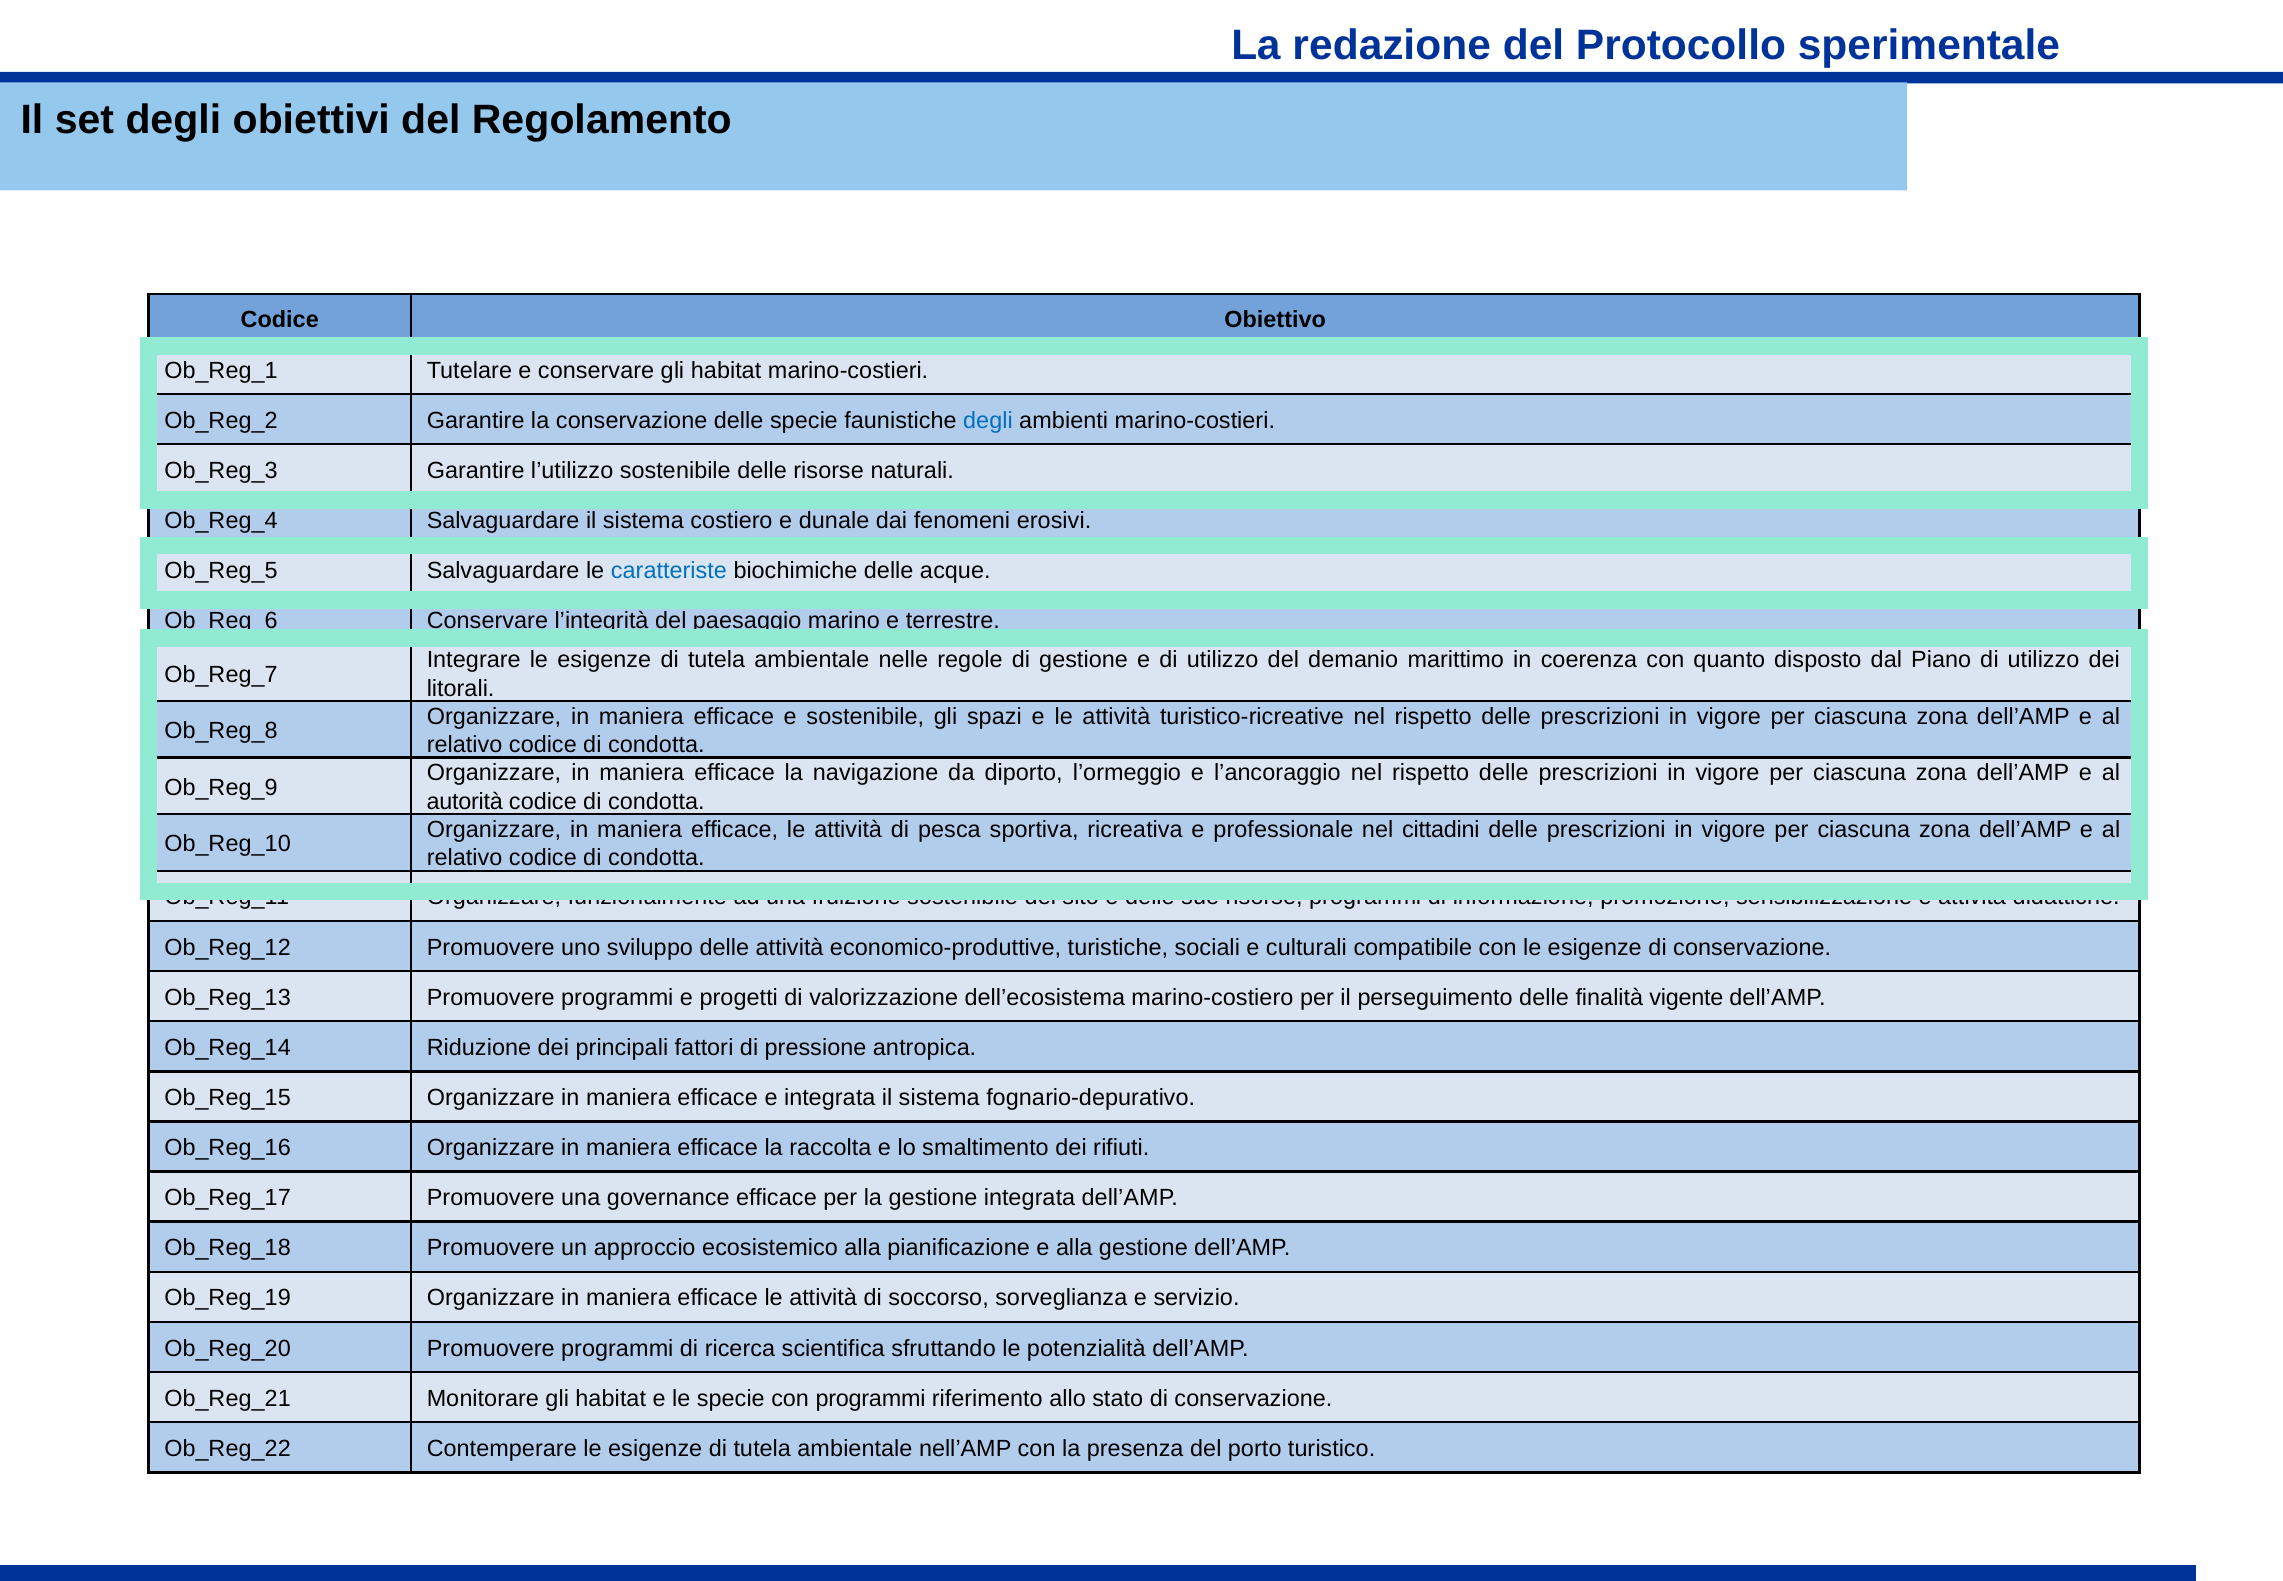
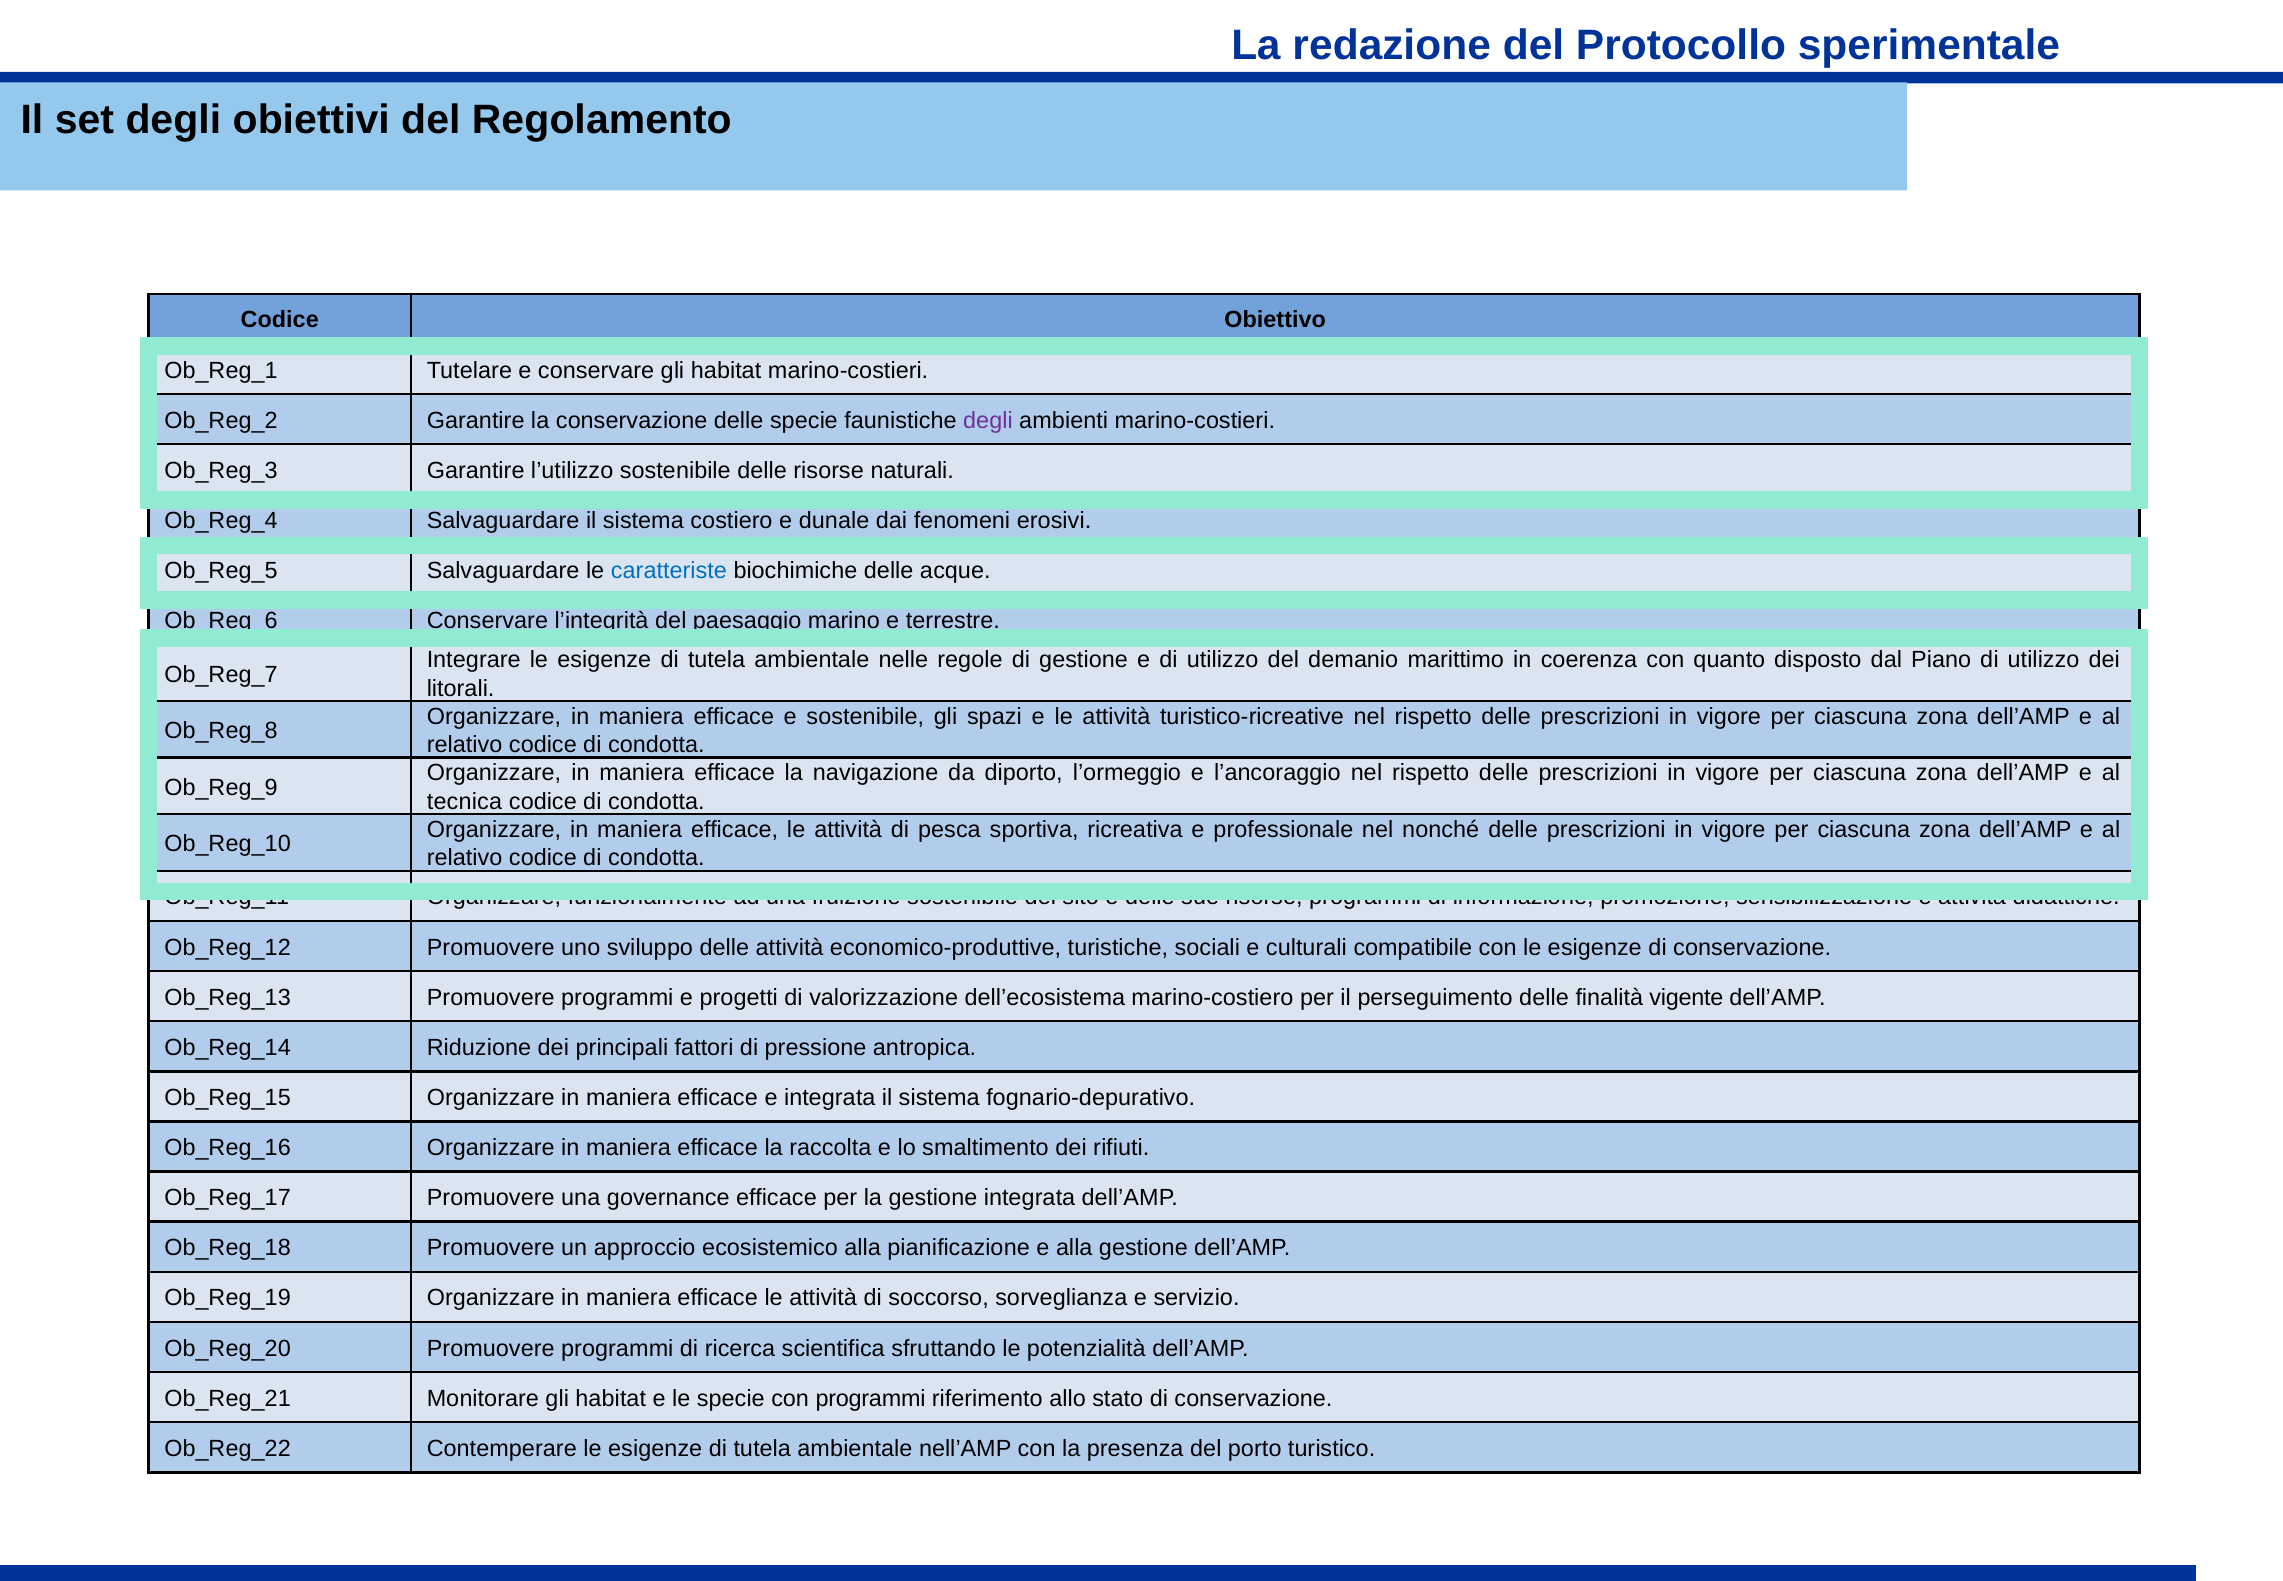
degli colour: blue -> purple (988, 420)
autorità: autorità -> tecnica (464, 801)
cittadini: cittadini -> nonché (1441, 829)
